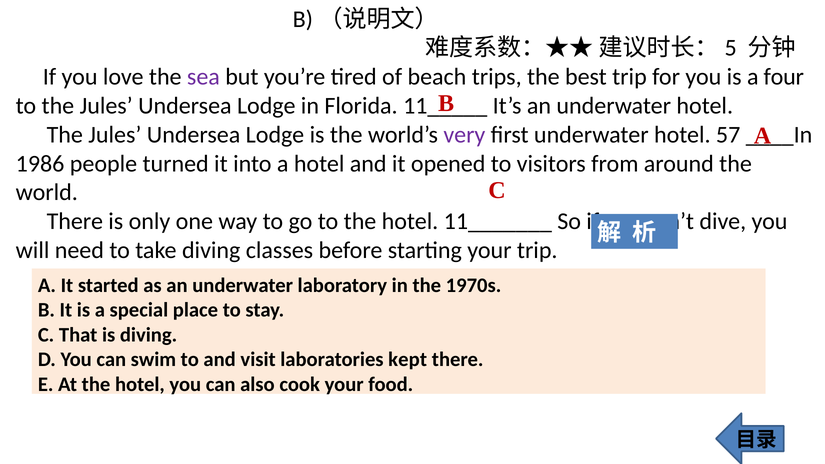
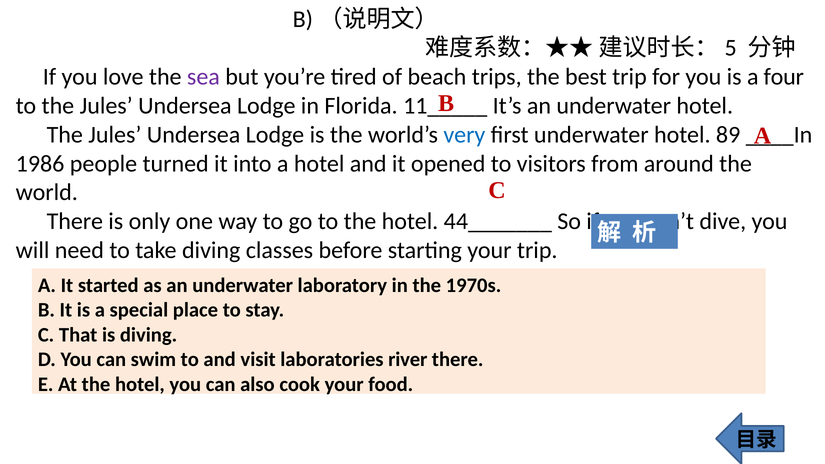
very colour: purple -> blue (464, 135)
57: 57 -> 89 (728, 135)
11_______: 11_______ -> 44_______ (498, 221)
kept: kept -> river (408, 360)
